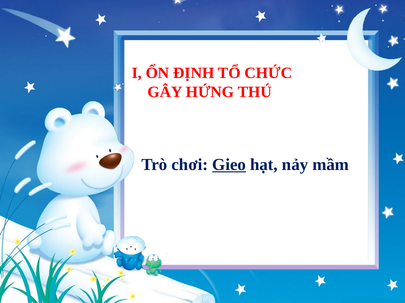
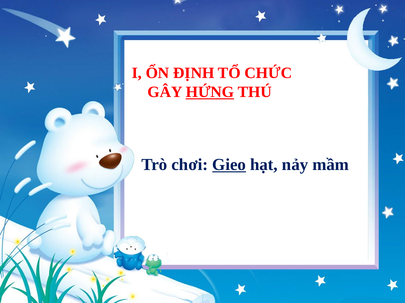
HỨNG underline: none -> present (210, 92)
